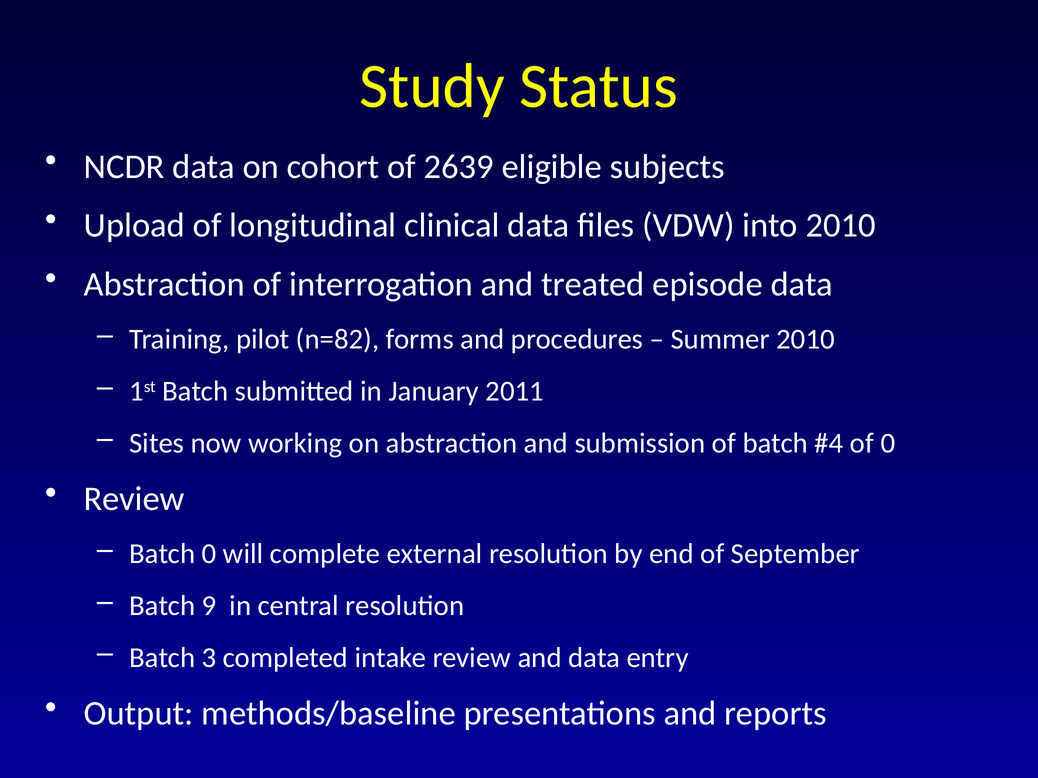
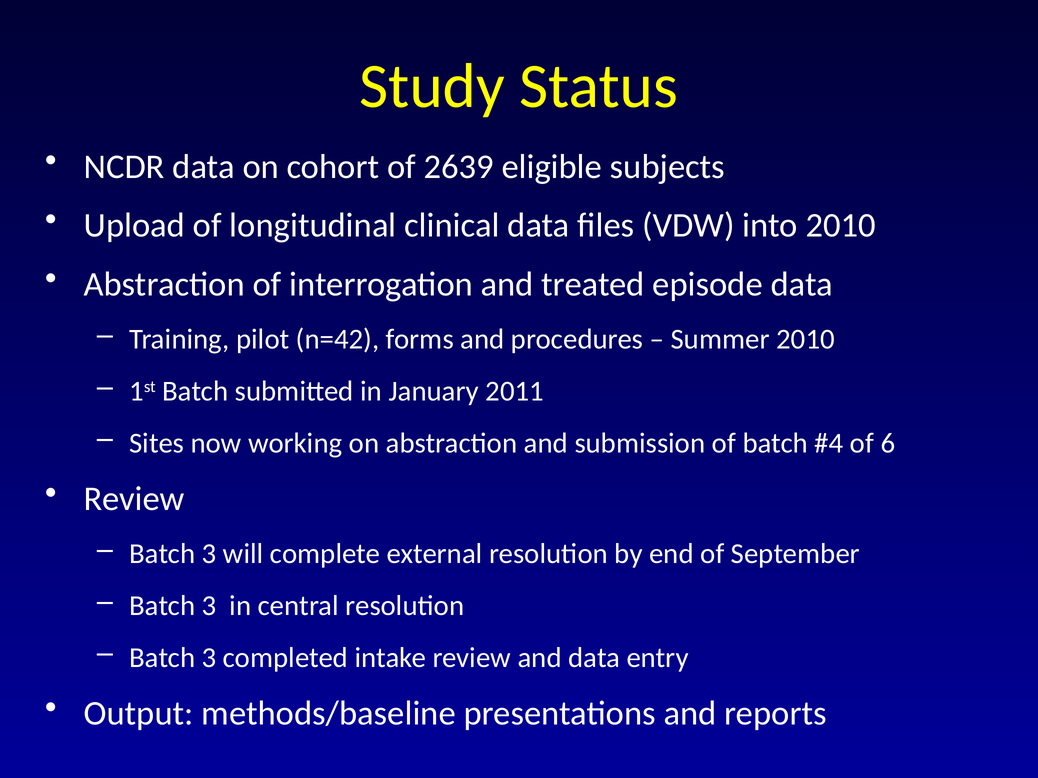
n=82: n=82 -> n=42 (338, 339)
of 0: 0 -> 6 (888, 443)
0: 0 -> 3 (209, 554)
9: 9 -> 3 (209, 606)
